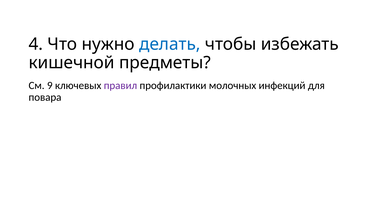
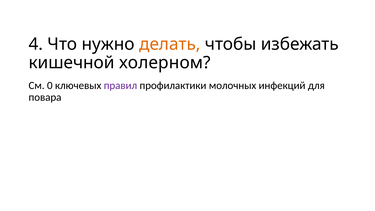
делать colour: blue -> orange (170, 44)
предметы: предметы -> холерном (165, 63)
9: 9 -> 0 (50, 85)
